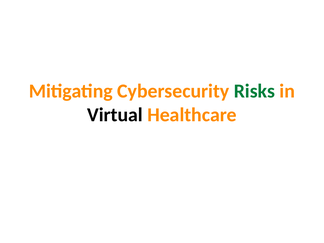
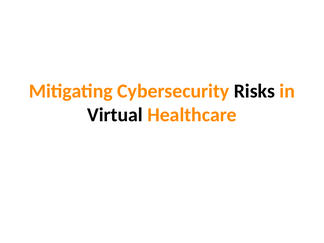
Risks colour: green -> black (254, 91)
